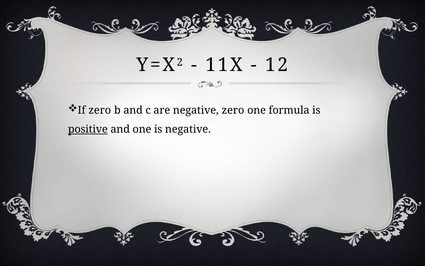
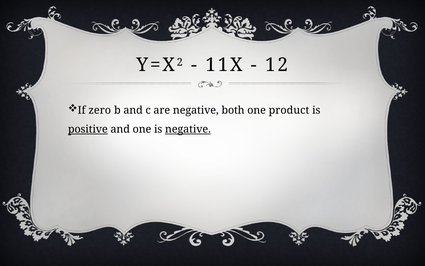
negative zero: zero -> both (233, 110)
formula: formula -> product (289, 110)
negative underline: none -> present (188, 129)
